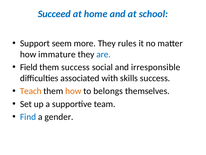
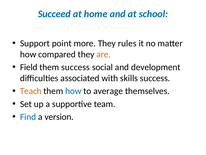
seem: seem -> point (62, 43)
immature: immature -> compared (57, 54)
are colour: blue -> orange (104, 54)
irresponsible: irresponsible -> development (156, 67)
how colour: orange -> blue (73, 91)
belongs: belongs -> average (108, 91)
gender: gender -> version (59, 116)
